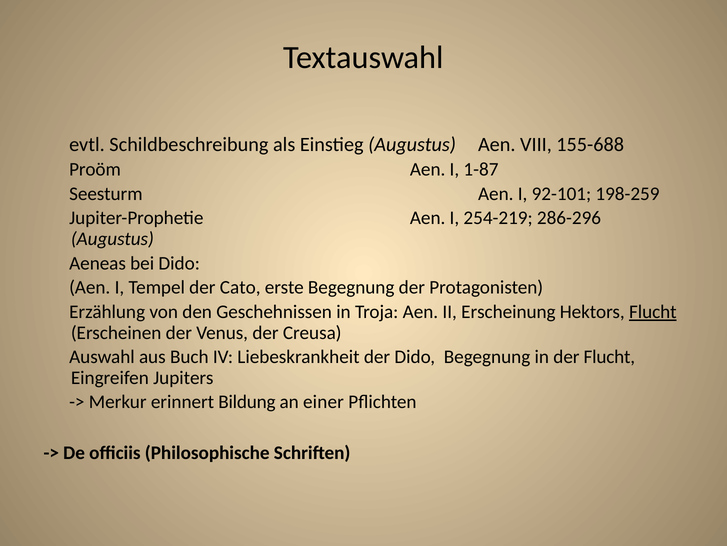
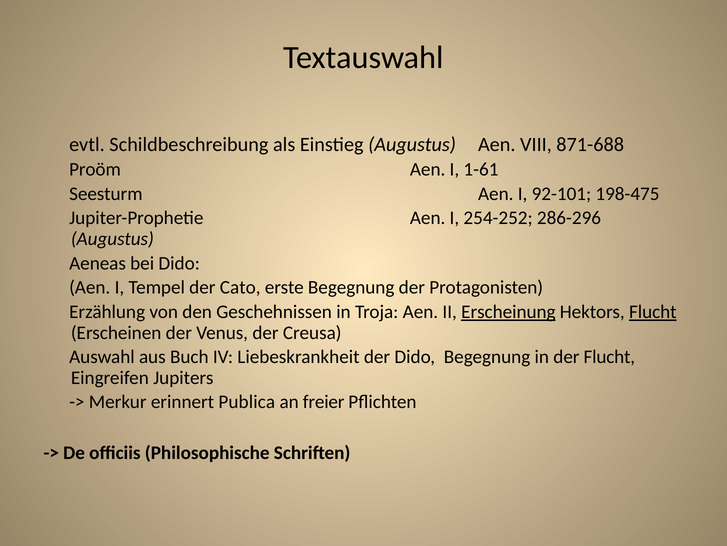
155-688: 155-688 -> 871-688 (590, 144)
1-87: 1-87 -> 1-61 (481, 169)
198-259: 198-259 -> 198-475 (627, 193)
254-219: 254-219 -> 254-252 (498, 218)
Erscheinung underline: none -> present (508, 311)
Bildung: Bildung -> Publica (247, 402)
einer: einer -> freier (324, 402)
